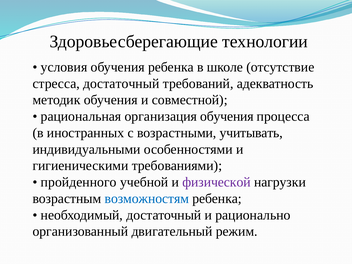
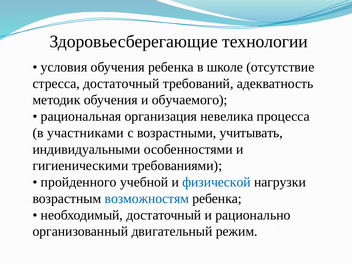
совместной: совместной -> обучаемого (190, 100)
организация обучения: обучения -> невелика (227, 116)
иностранных: иностранных -> участниками (85, 133)
физической colour: purple -> blue (216, 182)
